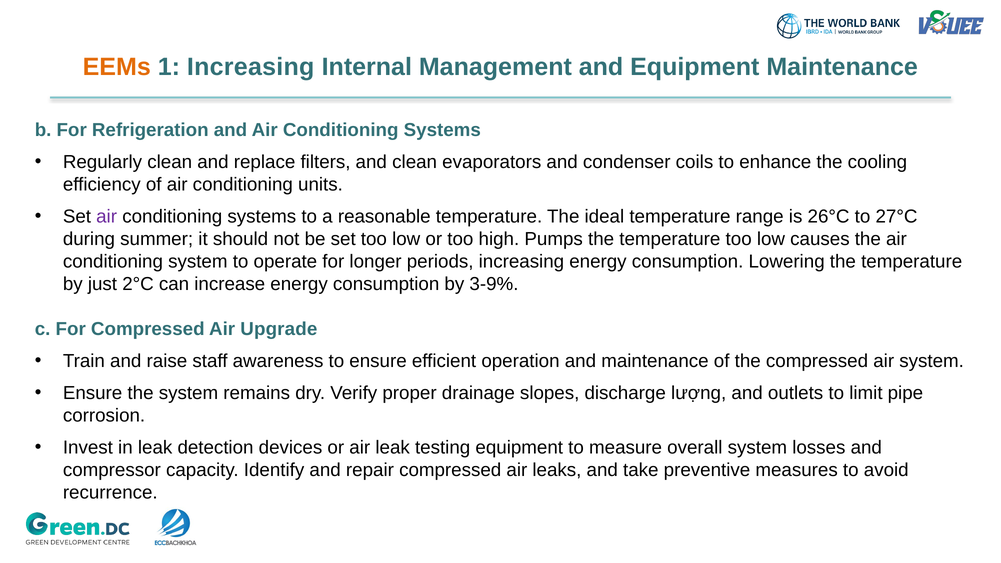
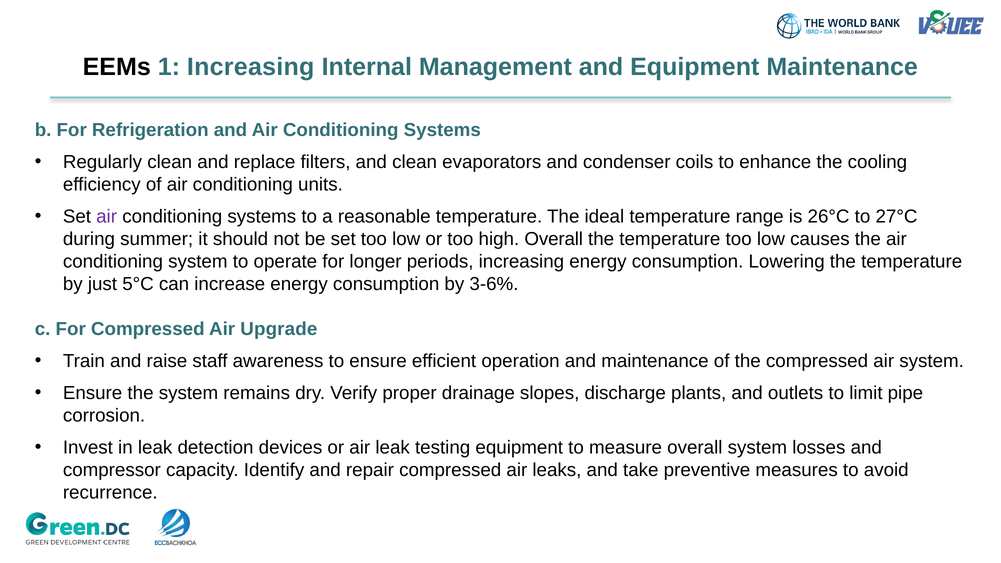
EEMs colour: orange -> black (117, 67)
high Pumps: Pumps -> Overall (554, 239)
2°C: 2°C -> 5°C (138, 284)
3-9%: 3-9% -> 3-6% (494, 284)
lượng: lượng -> plants (699, 393)
